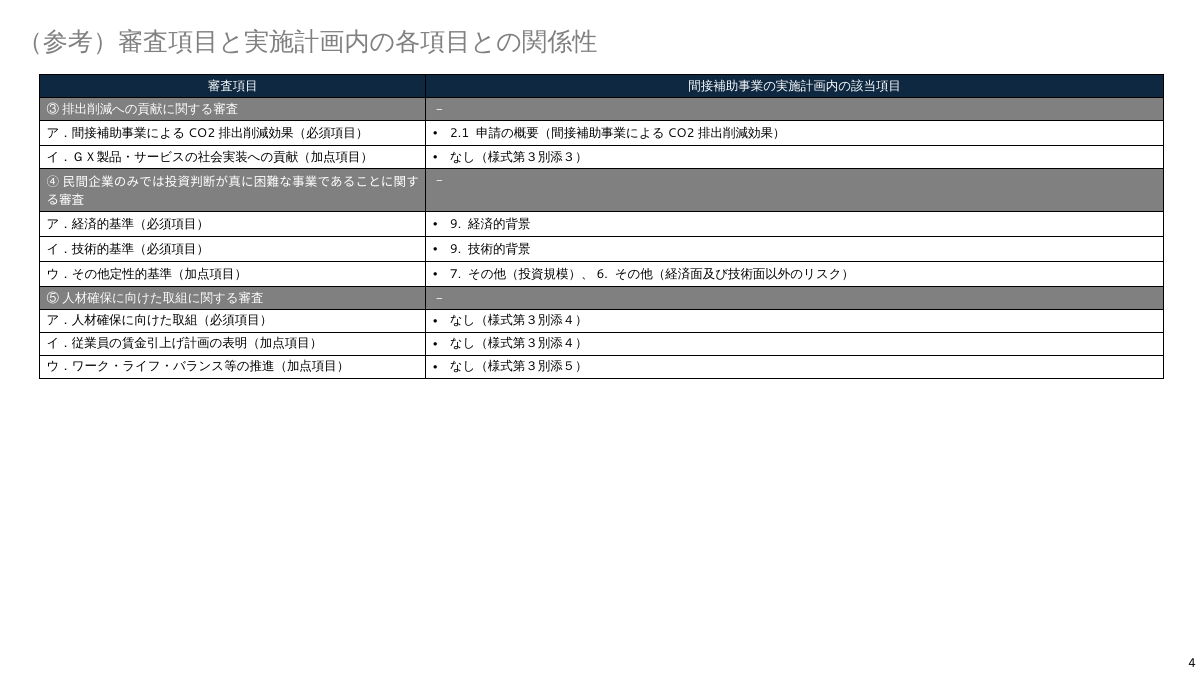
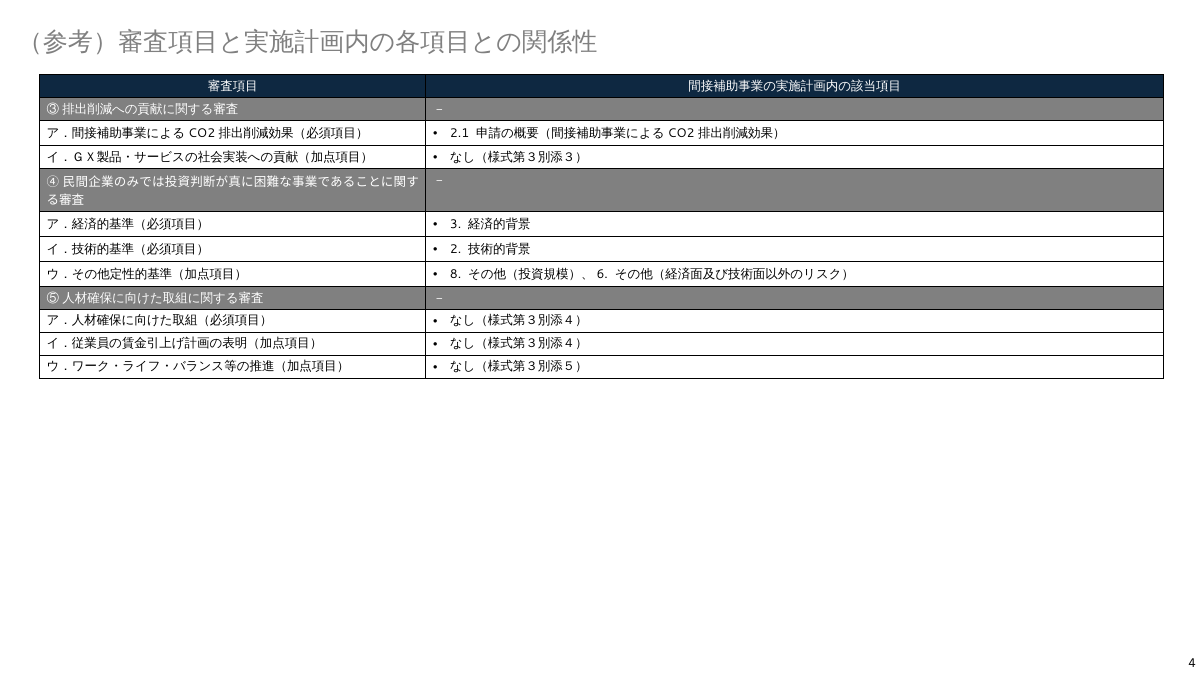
9: 9 -> 3 (456, 225)
9: 9 -> 2 (456, 250)
7: 7 -> 8 (456, 274)
